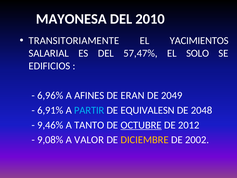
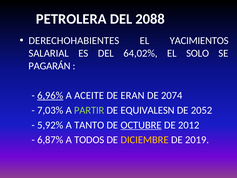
MAYONESA: MAYONESA -> PETROLERA (71, 19)
2010: 2010 -> 2088 (150, 19)
TRANSITORIAMENTE: TRANSITORIAMENTE -> DERECHOHABIENTES (74, 41)
57,47%: 57,47% -> 64,02% (141, 53)
EDIFICIOS: EDIFICIOS -> PAGARÁN (49, 66)
6,96% underline: none -> present (50, 95)
AFINES: AFINES -> ACEITE (89, 95)
2049: 2049 -> 2074 (172, 95)
6,91%: 6,91% -> 7,03% (50, 110)
PARTIR colour: light blue -> light green (89, 110)
2048: 2048 -> 2052 (202, 110)
9,46%: 9,46% -> 5,92% (50, 125)
9,08%: 9,08% -> 6,87% (50, 140)
VALOR: VALOR -> TODOS (89, 140)
2002: 2002 -> 2019 (197, 140)
